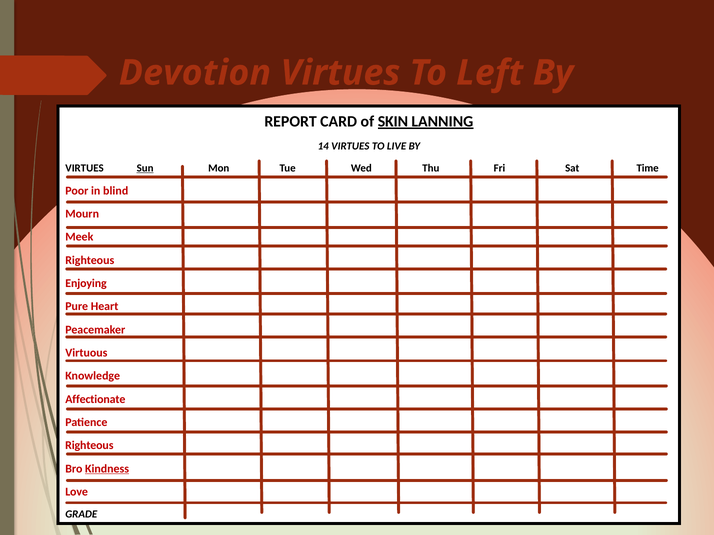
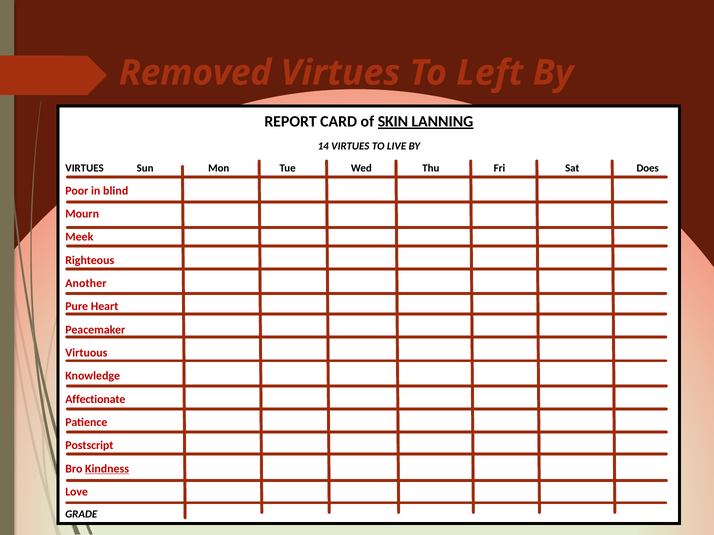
Devotion: Devotion -> Removed (195, 73)
Sun underline: present -> none (145, 168)
Time: Time -> Does (648, 168)
Enjoying: Enjoying -> Another (86, 284)
Righteous: Righteous -> Postscript (89, 446)
